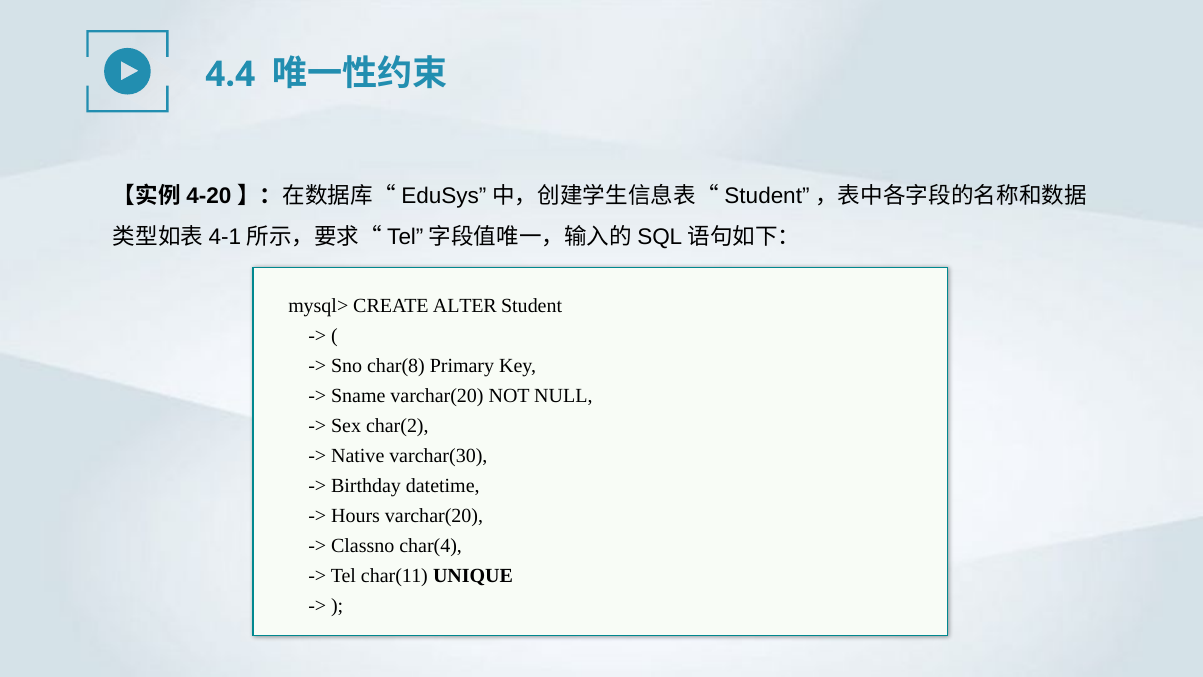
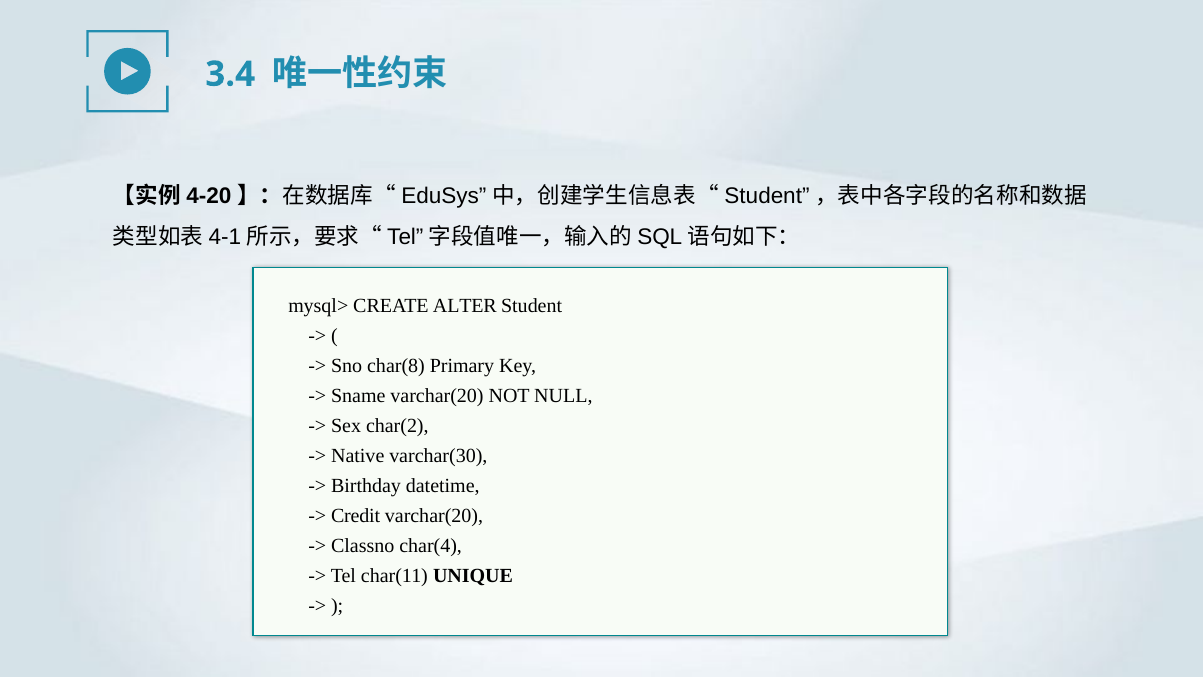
4.4: 4.4 -> 3.4 (230, 74)
Hours: Hours -> Credit (356, 516)
